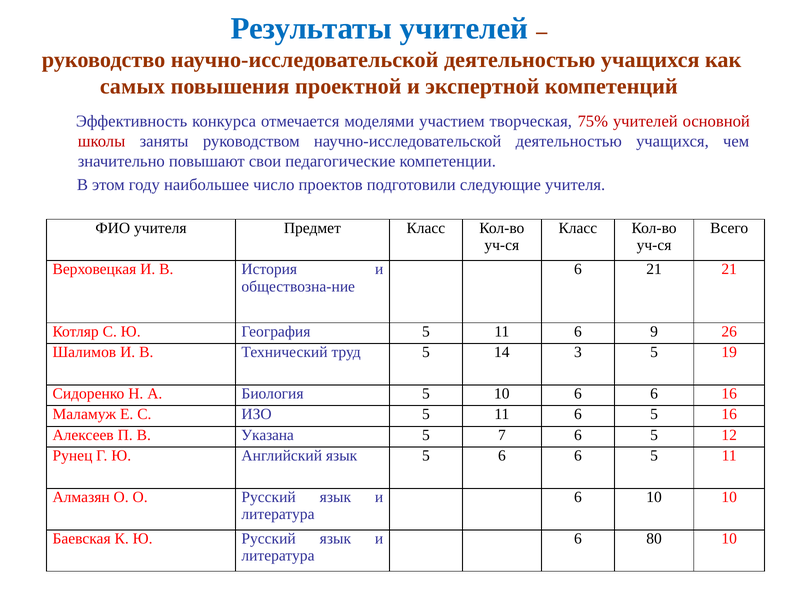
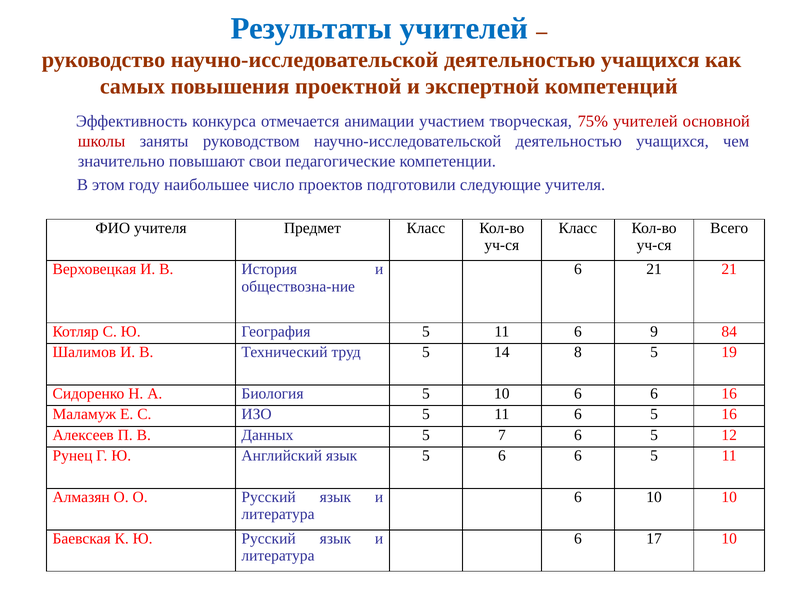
моделями: моделями -> анимации (379, 122)
26: 26 -> 84 (729, 332)
3: 3 -> 8 (578, 353)
Указана: Указана -> Данных (267, 435)
80: 80 -> 17 (654, 539)
